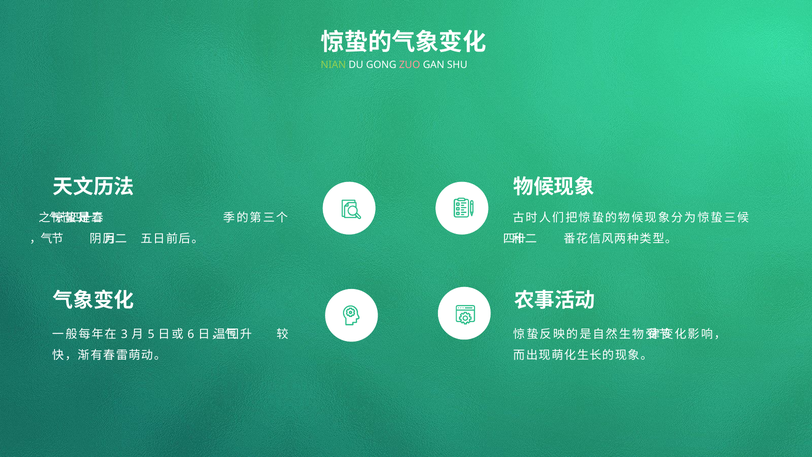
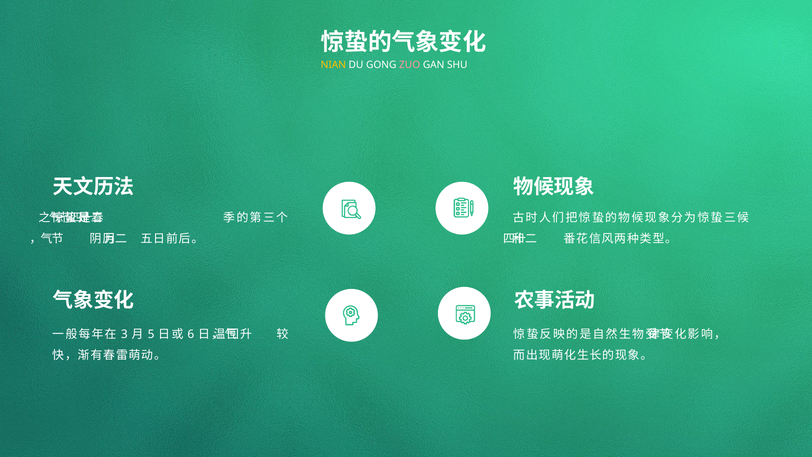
NIAN colour: light green -> yellow (333, 65)
